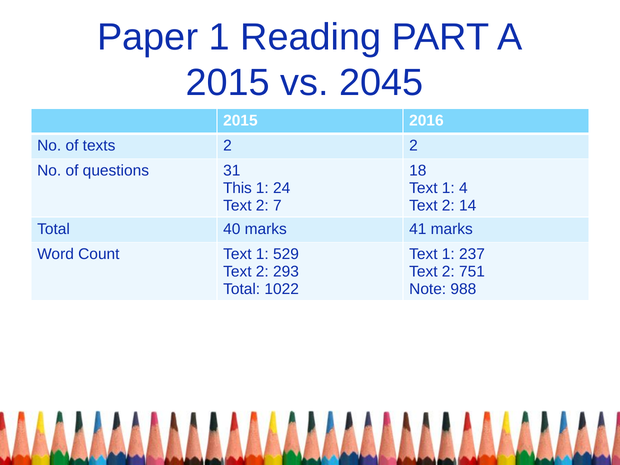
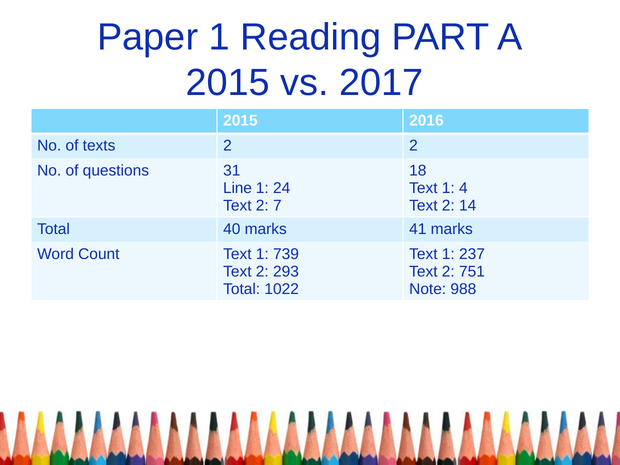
2045: 2045 -> 2017 (381, 83)
This: This -> Line (237, 188)
529: 529 -> 739 (286, 254)
